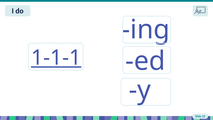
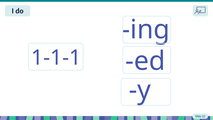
1-1-1 underline: present -> none (56, 58)
